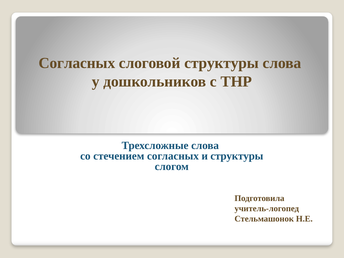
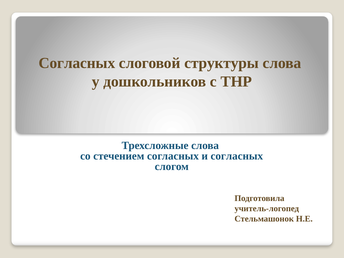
и структуры: структуры -> согласных (237, 156)
